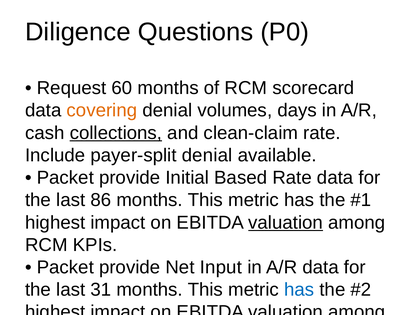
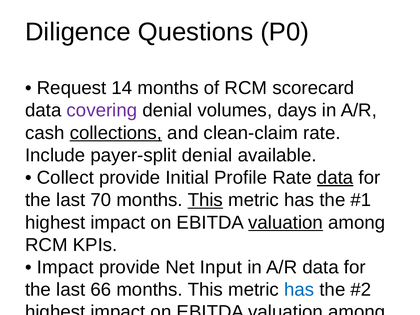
60: 60 -> 14 (122, 88)
covering colour: orange -> purple (102, 110)
Packet: Packet -> Collect (65, 178)
Based: Based -> Profile (241, 178)
data underline: none -> present (335, 178)
86: 86 -> 70 (101, 200)
This underline: none -> present (205, 200)
Packet: Packet -> Impact (65, 267)
31: 31 -> 66 (101, 290)
